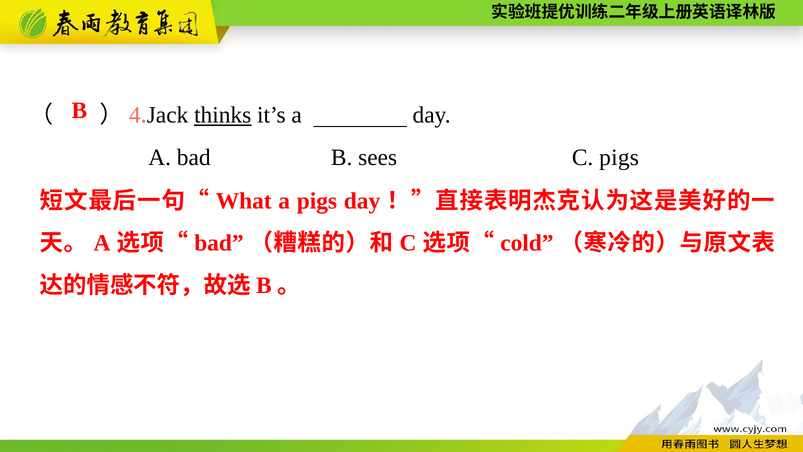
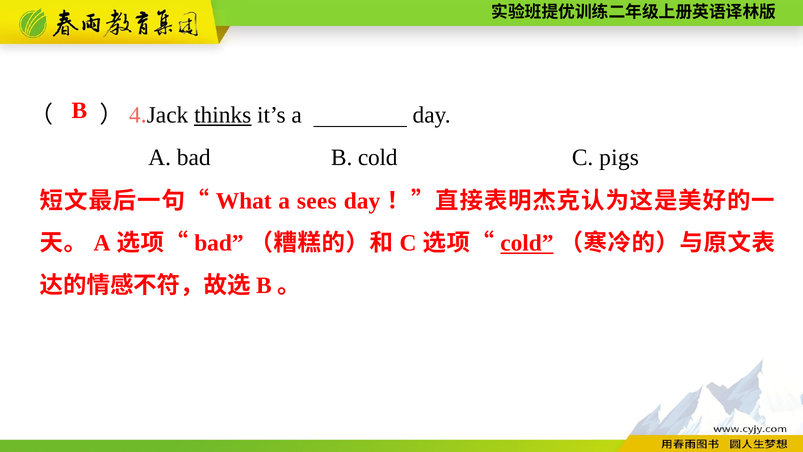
B sees: sees -> cold (378, 157)
a pigs: pigs -> sees (317, 201)
cold underline: none -> present (527, 243)
